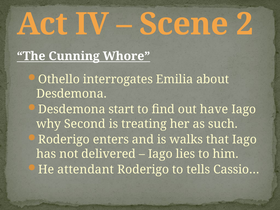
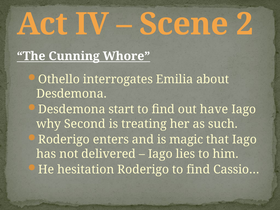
walks: walks -> magic (186, 139)
attendant: attendant -> hesitation (86, 170)
Roderigo to tells: tells -> find (198, 170)
